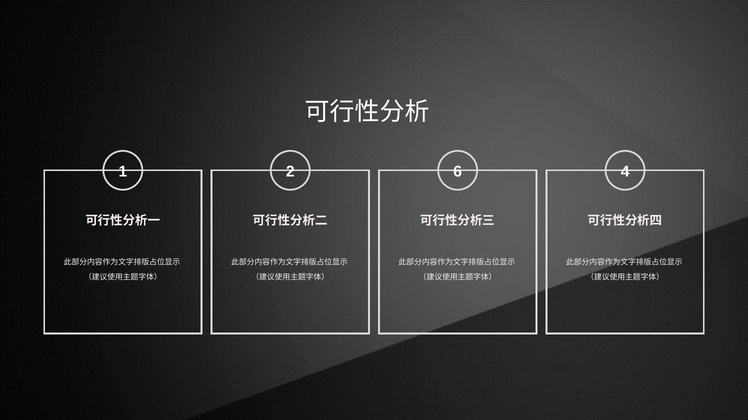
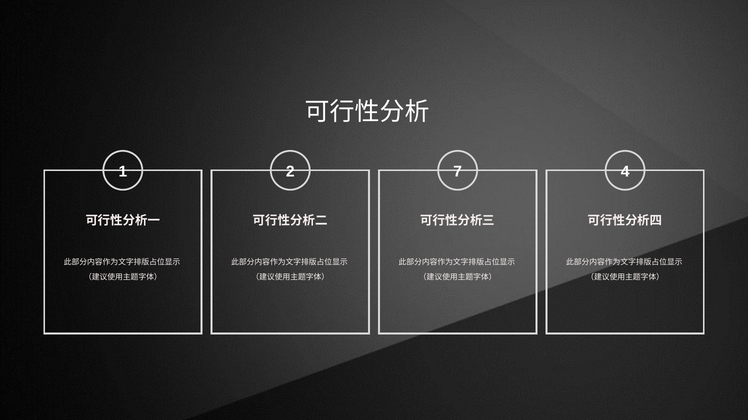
6: 6 -> 7 (458, 172)
